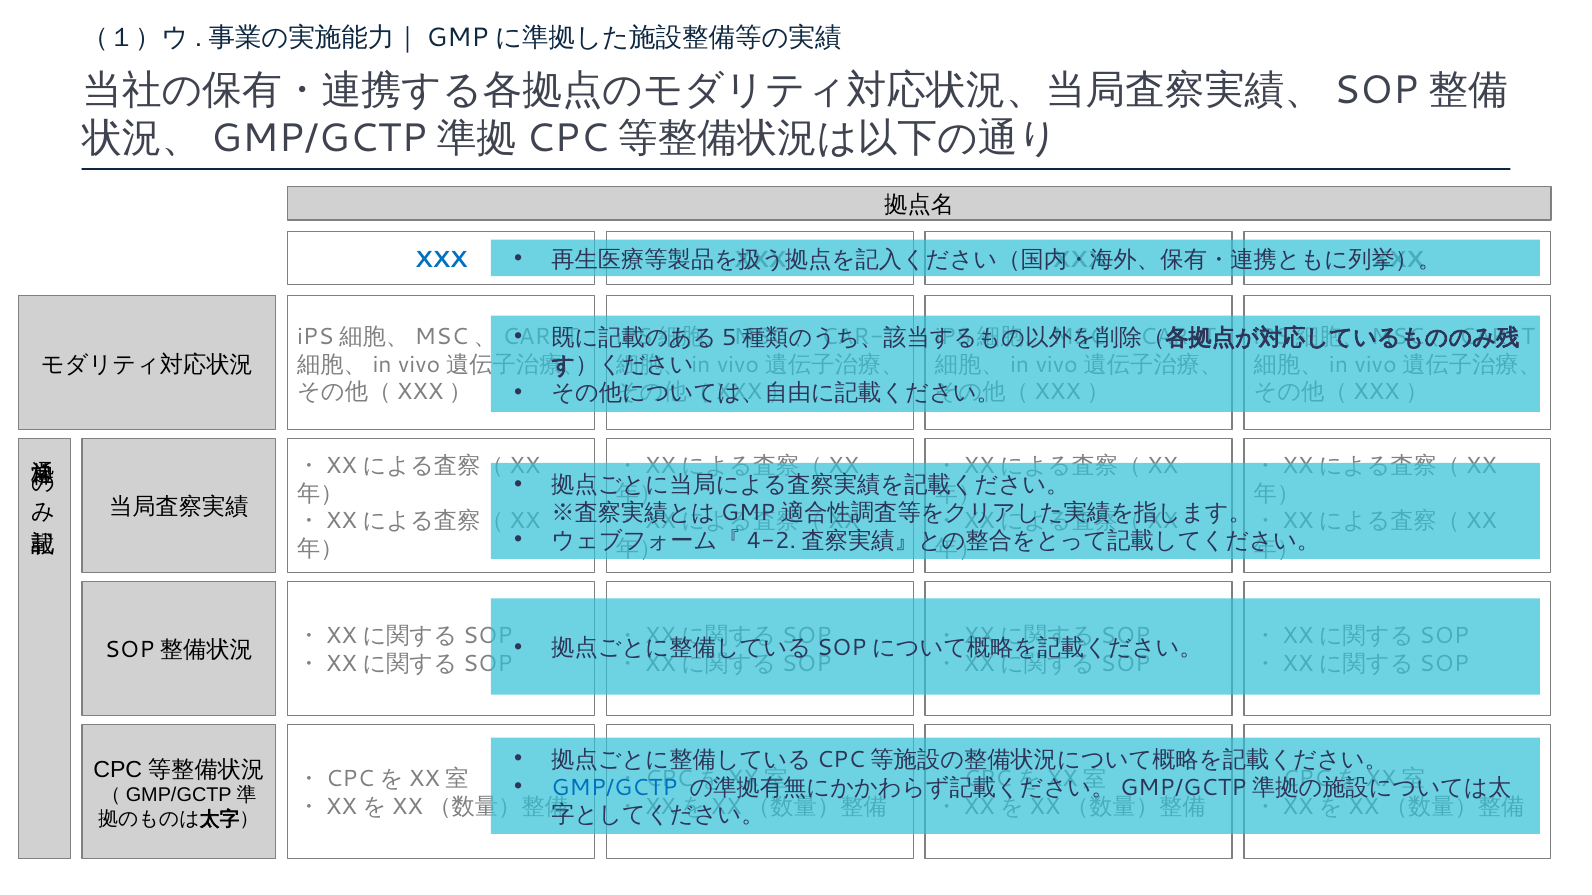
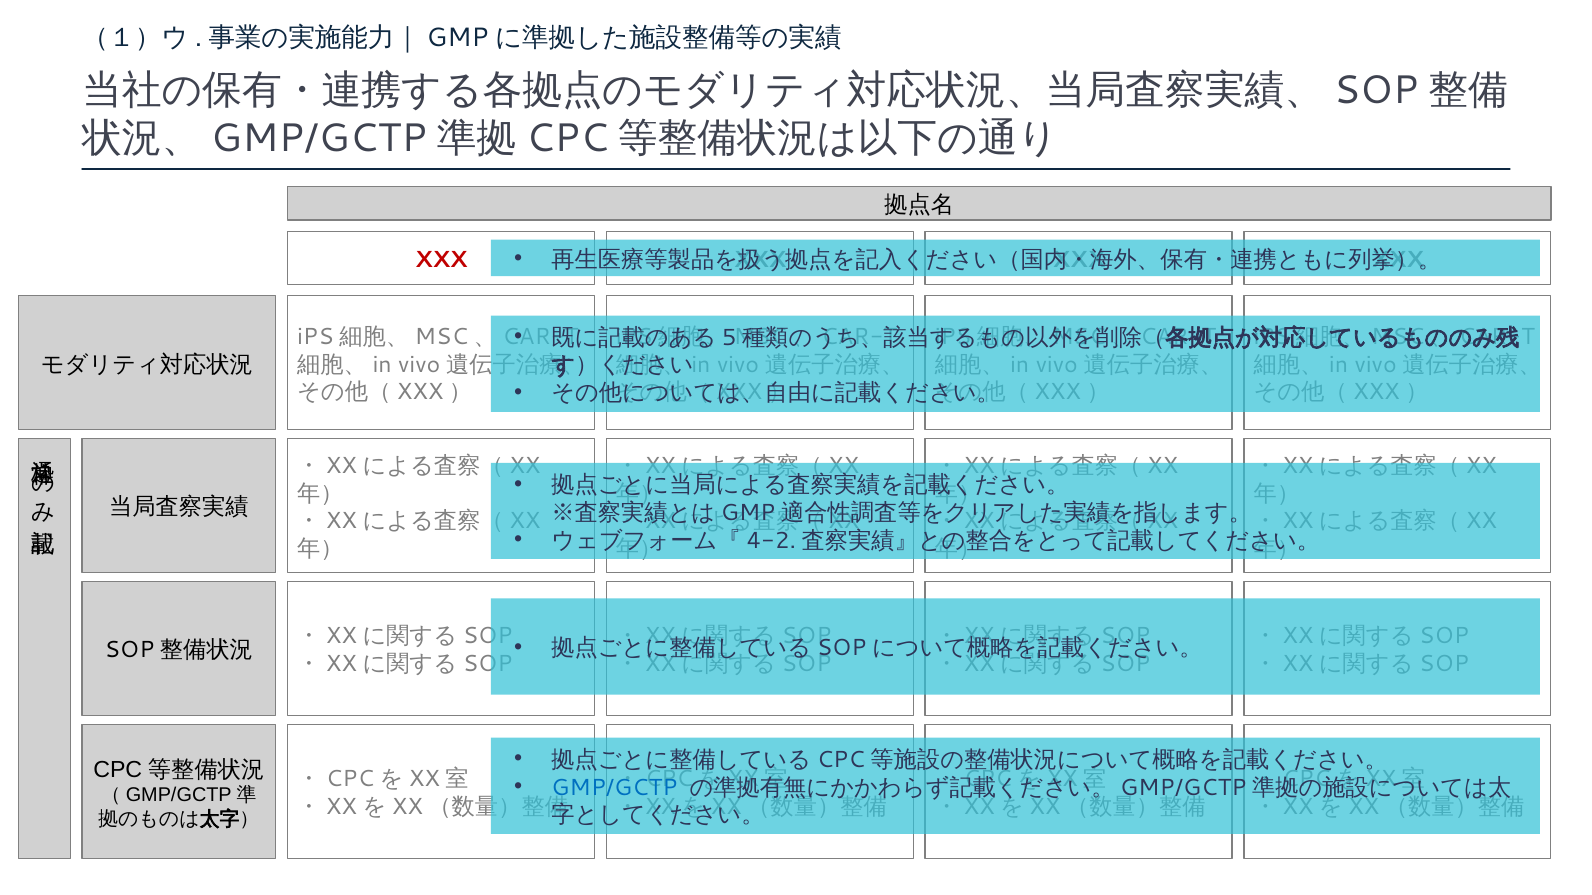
XXX colour: blue -> red (441, 260)
